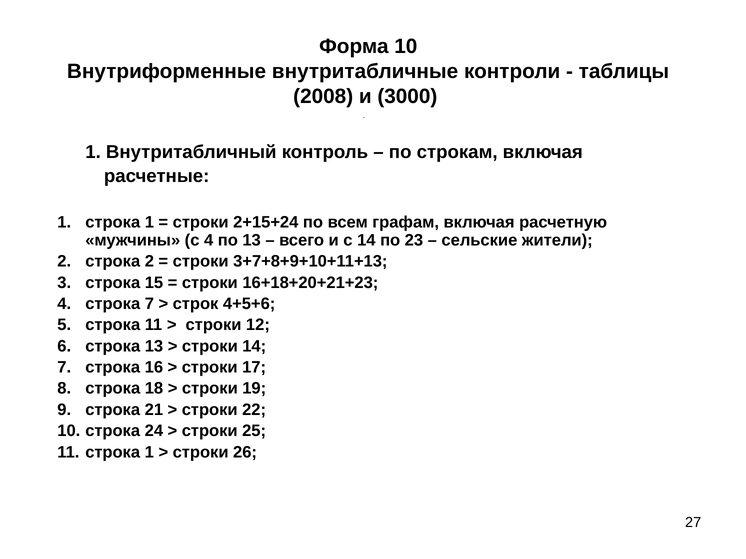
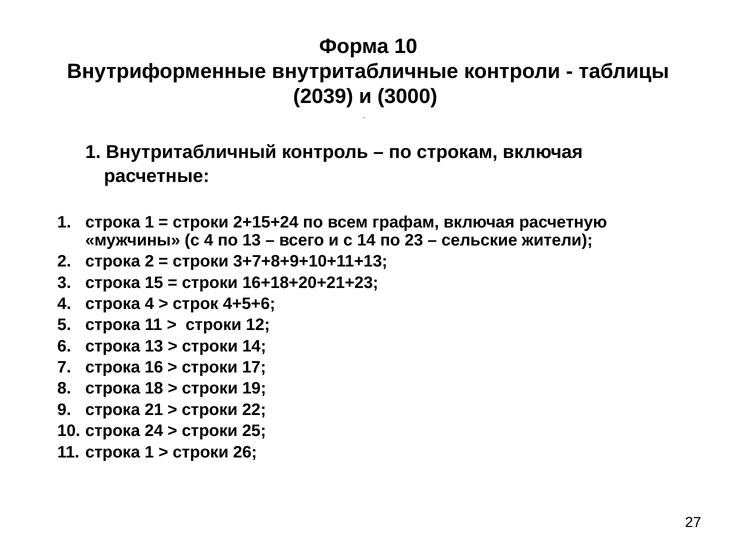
2008: 2008 -> 2039 (323, 96)
строка 7: 7 -> 4 (149, 304)
